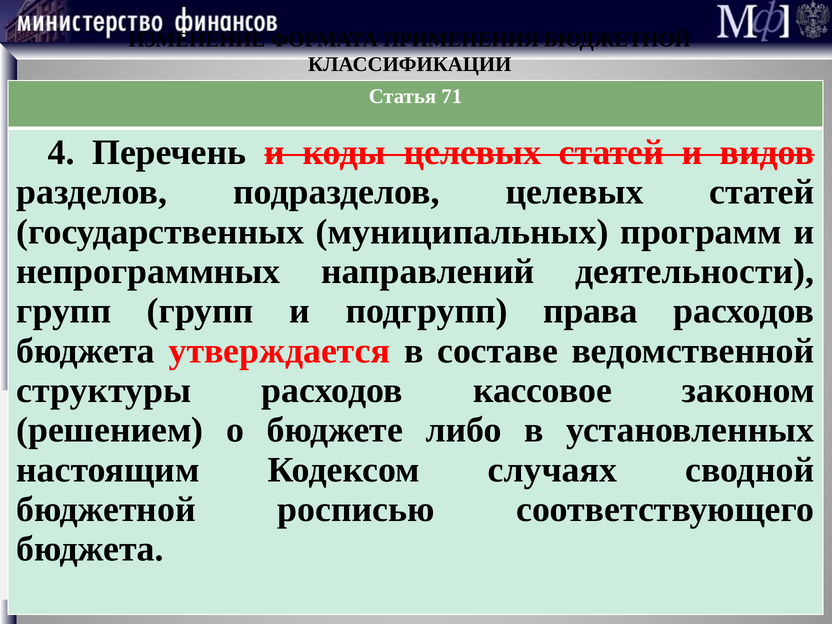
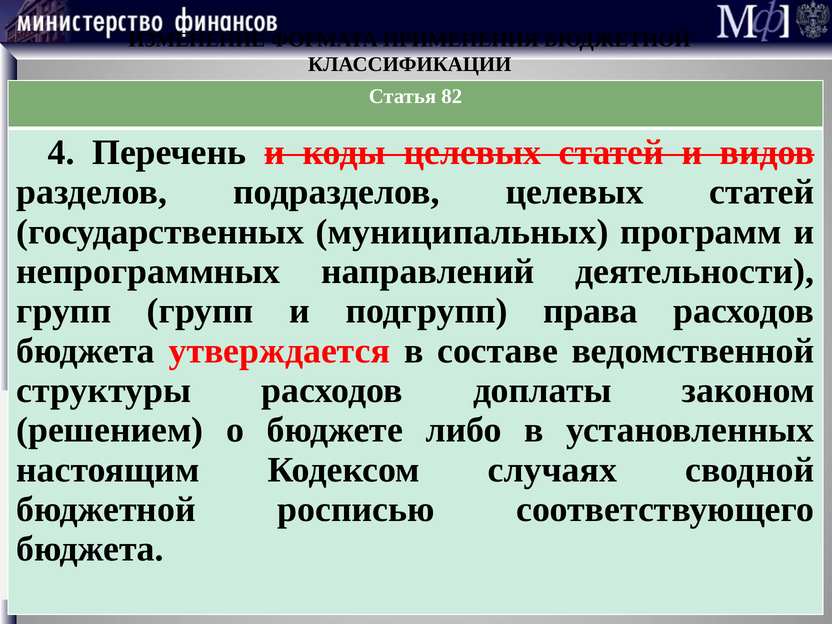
71: 71 -> 82 (452, 96)
кассовое: кассовое -> доплаты (542, 390)
